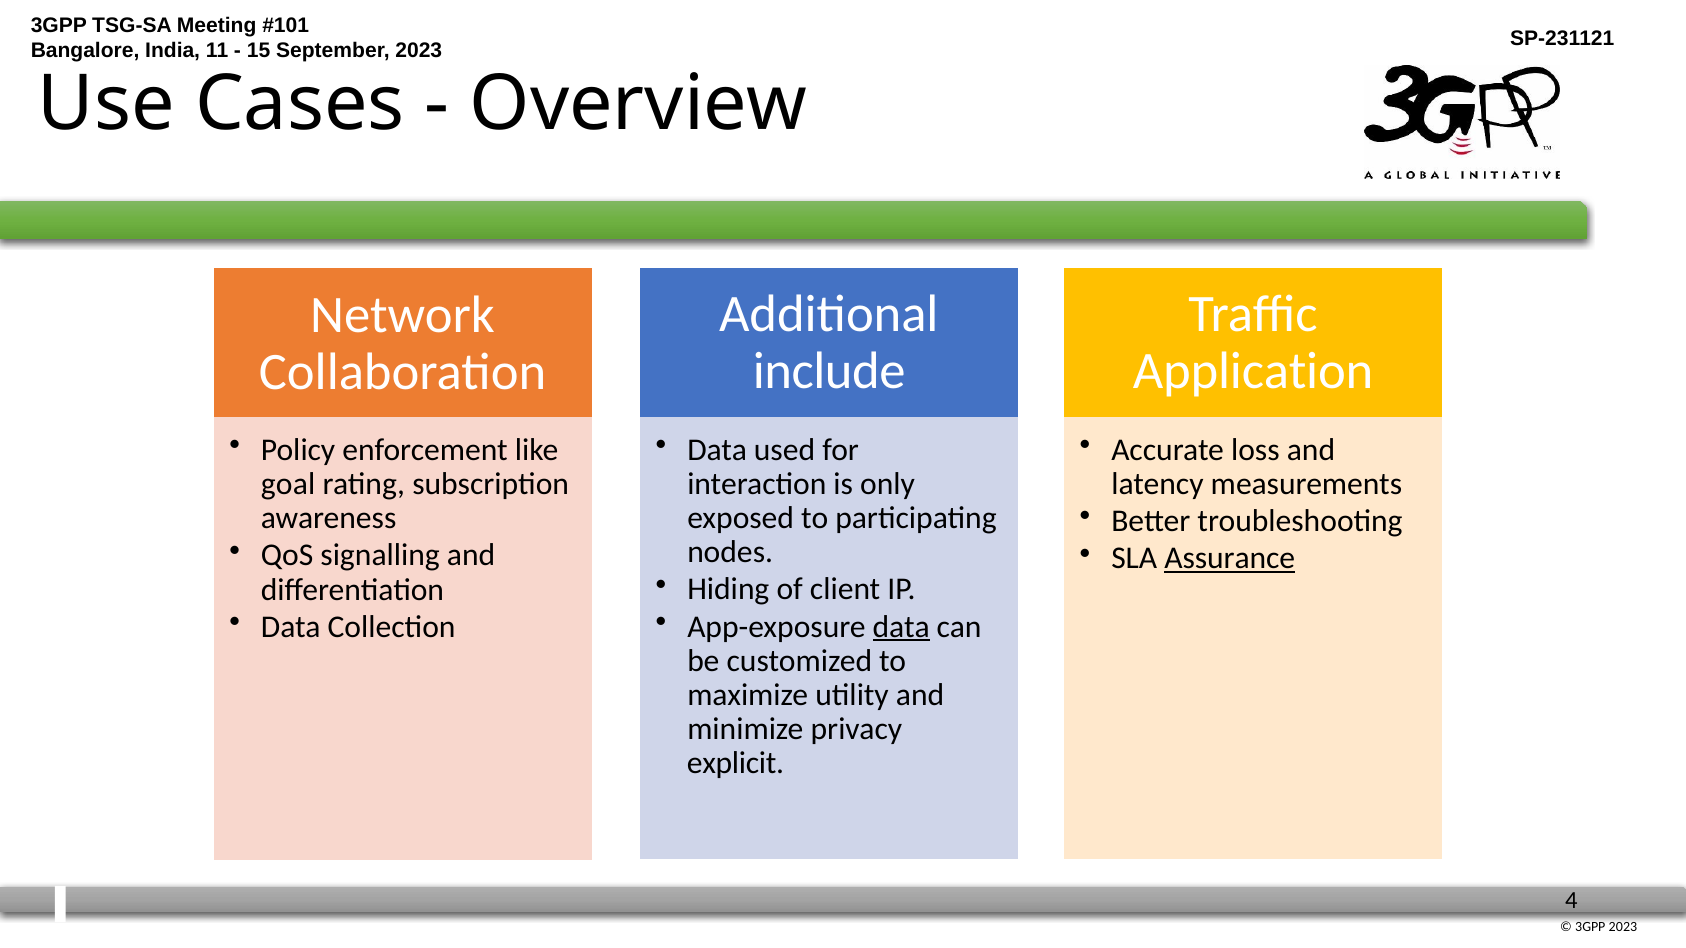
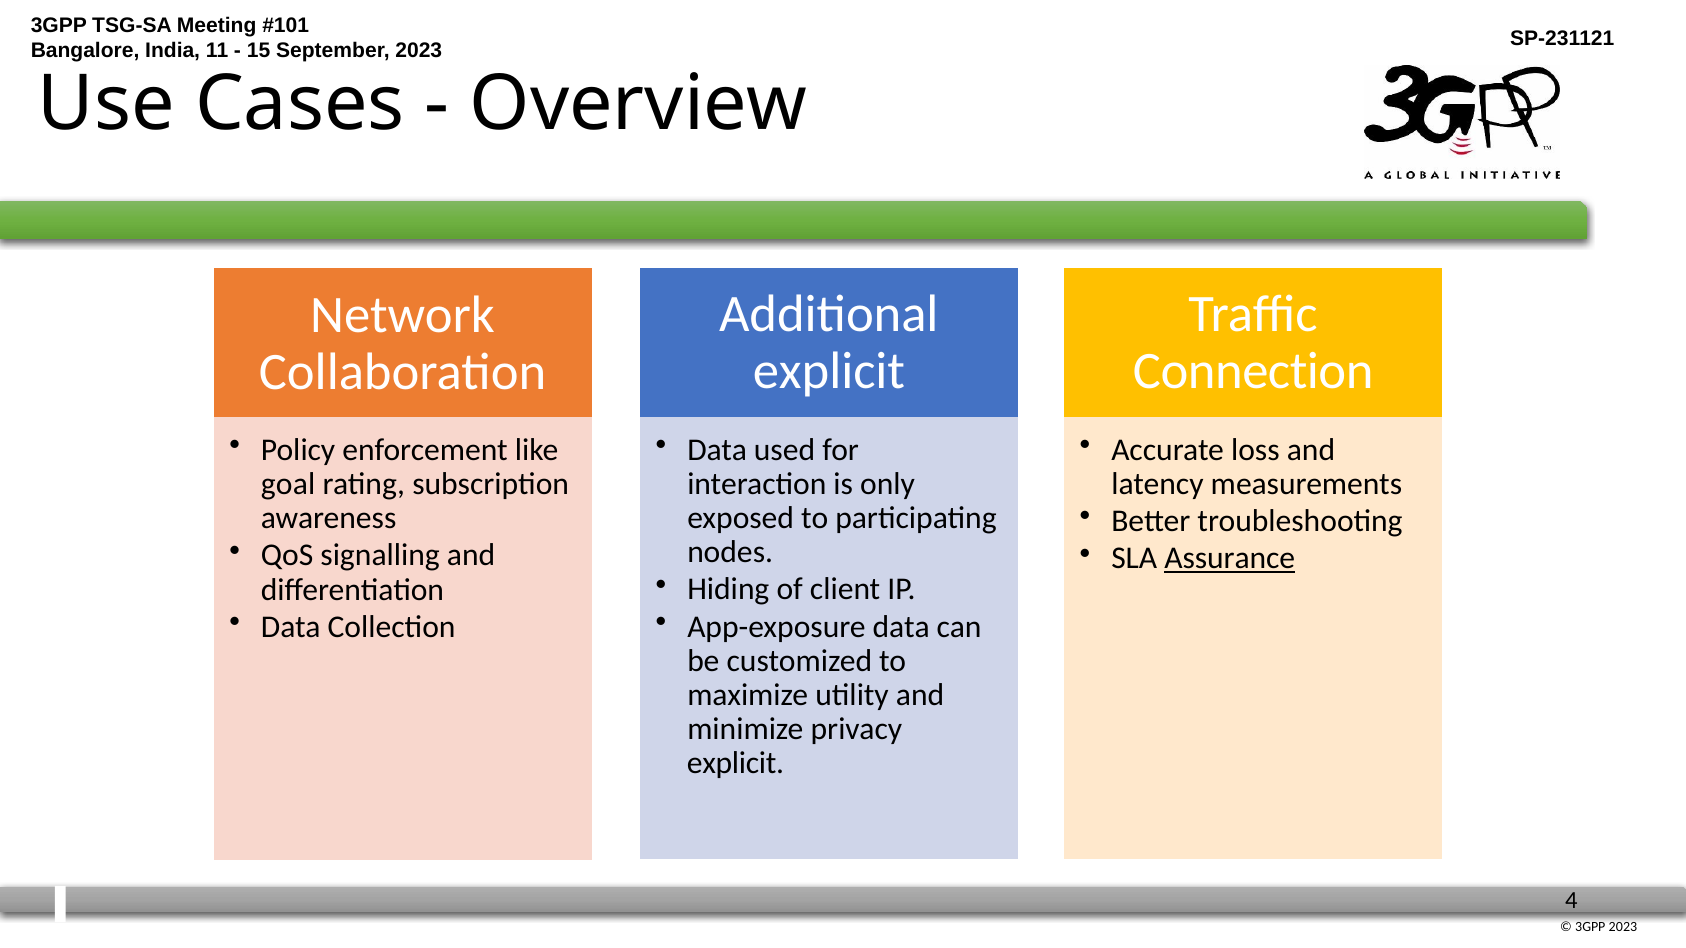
include: include -> explicit (829, 372)
Application: Application -> Connection (1253, 372)
data underline: present -> none (901, 627)
